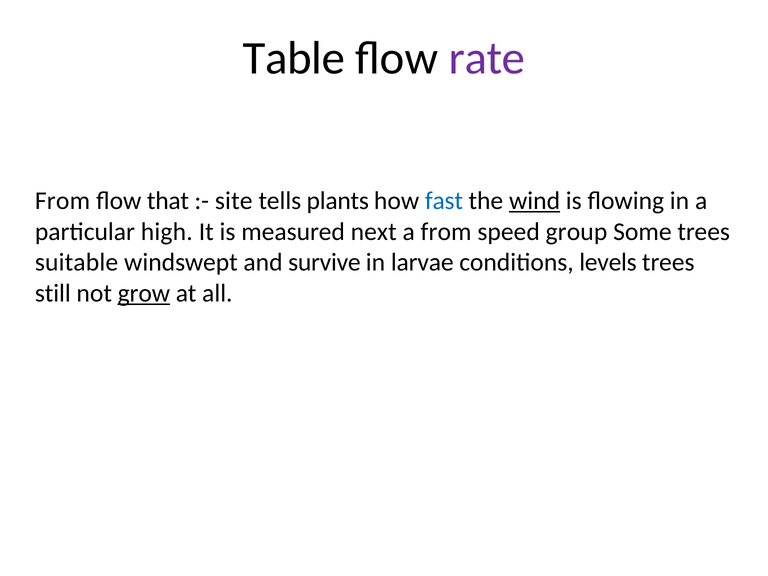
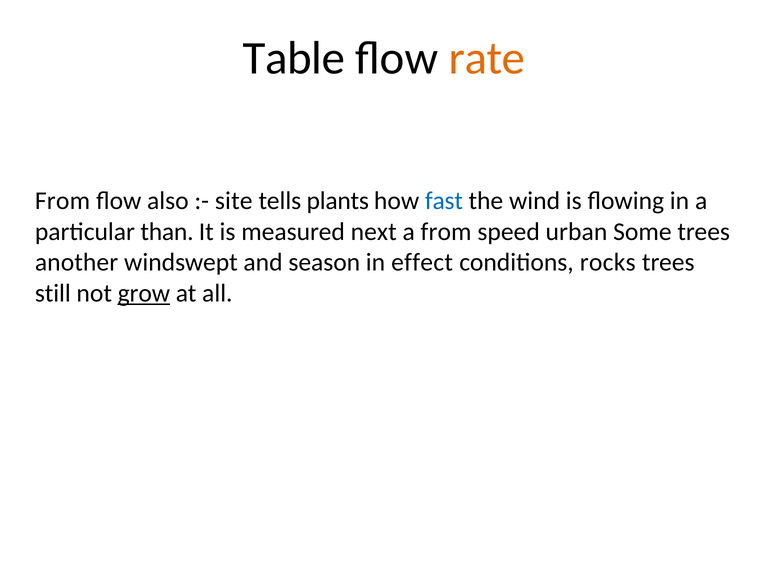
rate colour: purple -> orange (487, 58)
that: that -> also (168, 201)
wind underline: present -> none (535, 201)
high: high -> than (167, 232)
group: group -> urban (576, 232)
suitable: suitable -> another (77, 262)
survive: survive -> season (324, 262)
larvae: larvae -> effect (422, 262)
levels: levels -> rocks (608, 262)
